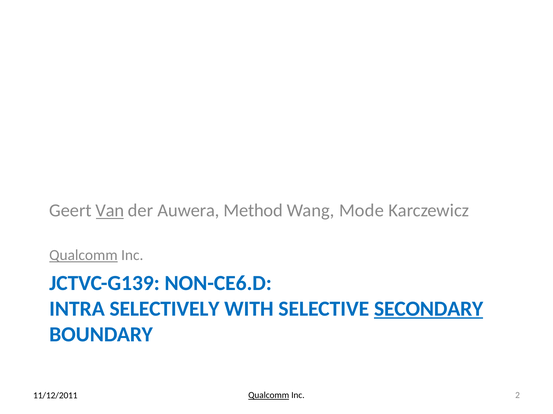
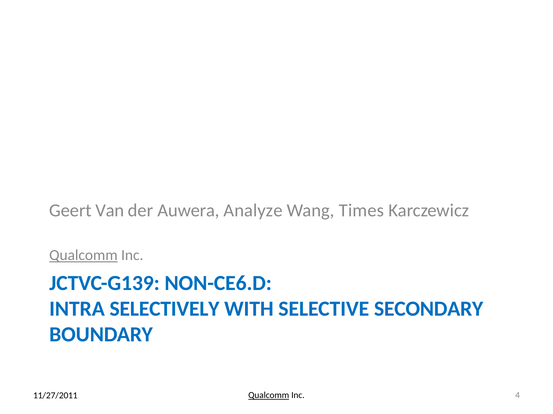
Van underline: present -> none (110, 211)
Method: Method -> Analyze (253, 211)
Mode: Mode -> Times (361, 211)
SECONDARY underline: present -> none (429, 309)
2: 2 -> 4 (518, 396)
11/12/2011: 11/12/2011 -> 11/27/2011 (55, 396)
